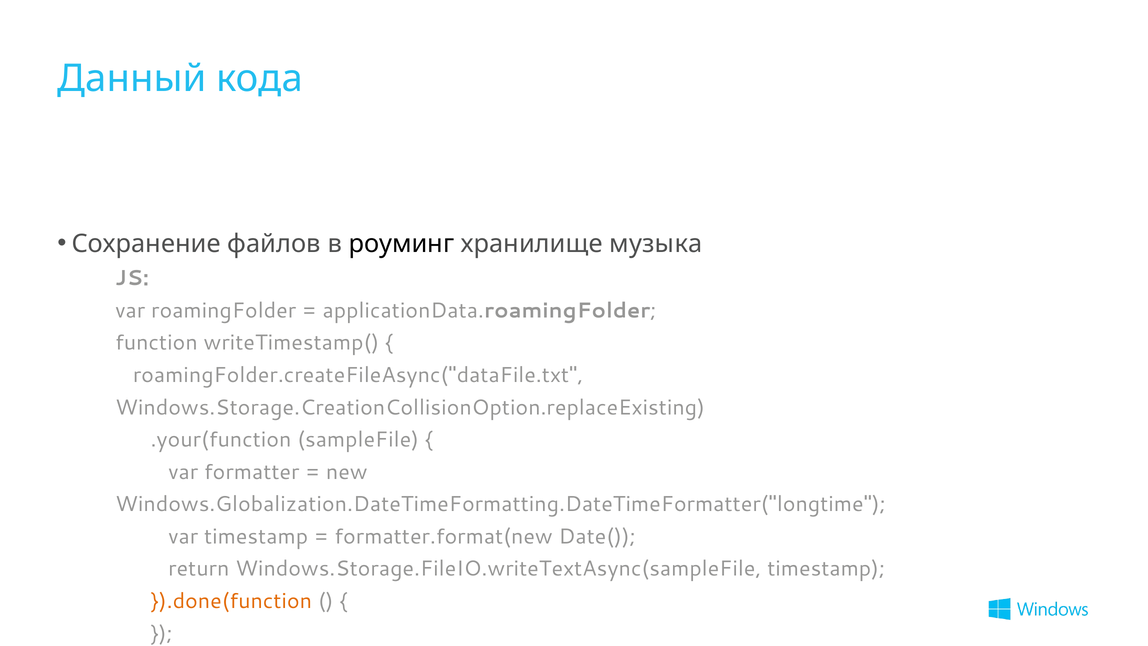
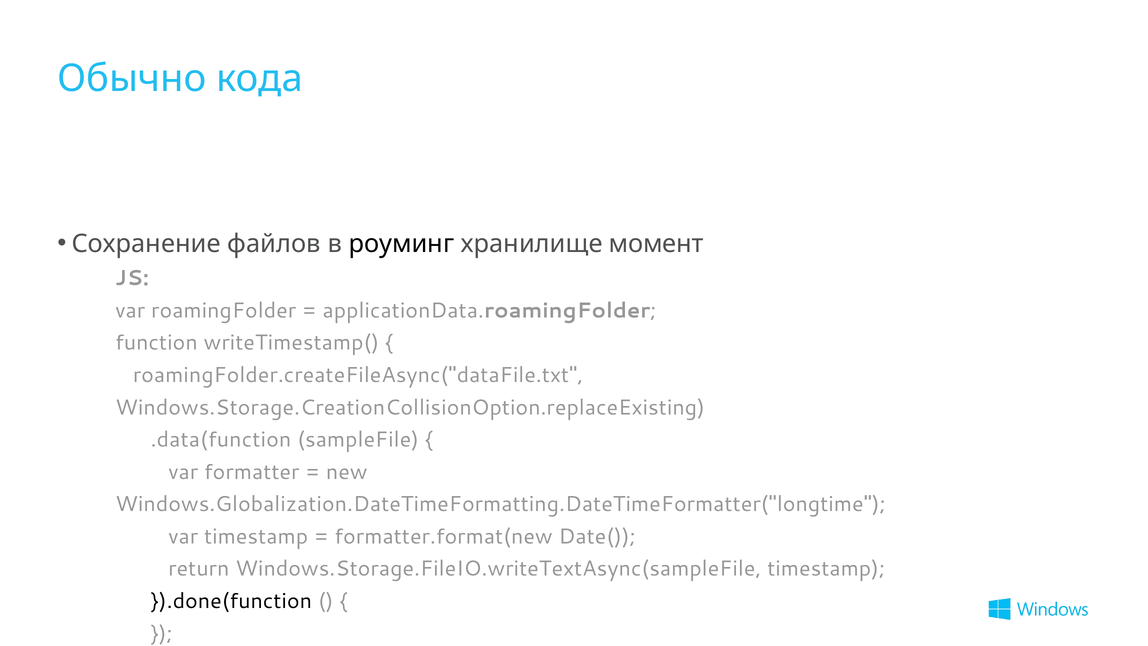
Данный: Данный -> Обычно (132, 78)
музыка: музыка -> момент (656, 244)
.your(function: .your(function -> .data(function (221, 440)
}).done(function colour: orange -> black (231, 601)
